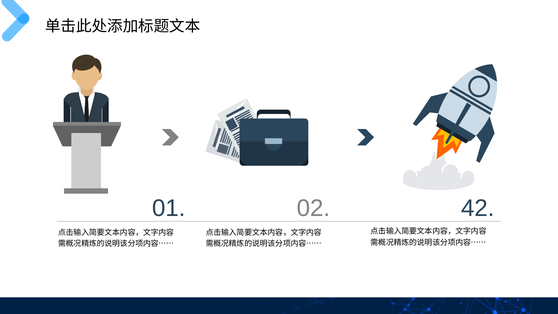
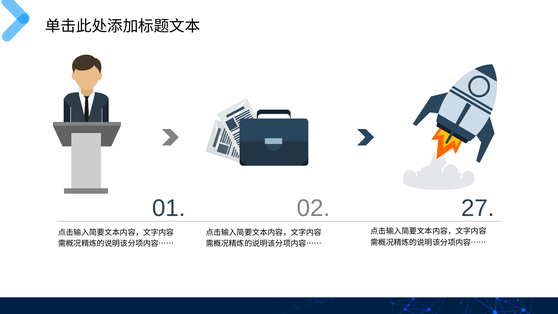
42: 42 -> 27 (478, 208)
